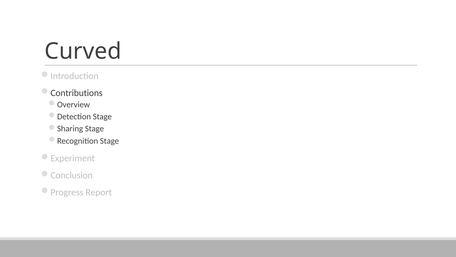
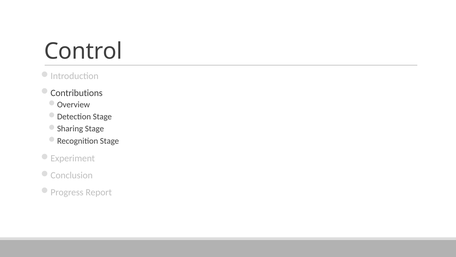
Curved: Curved -> Control (83, 51)
